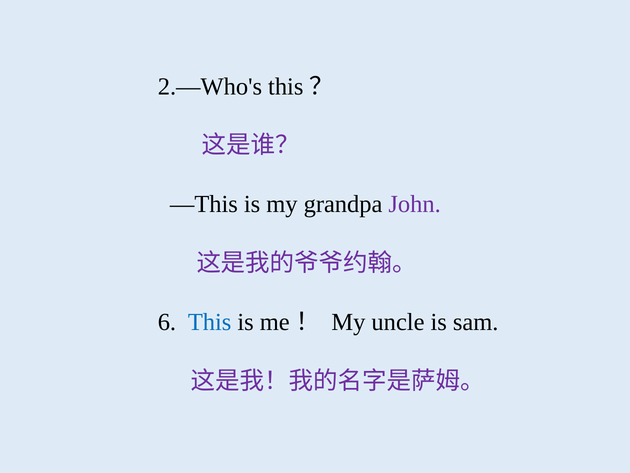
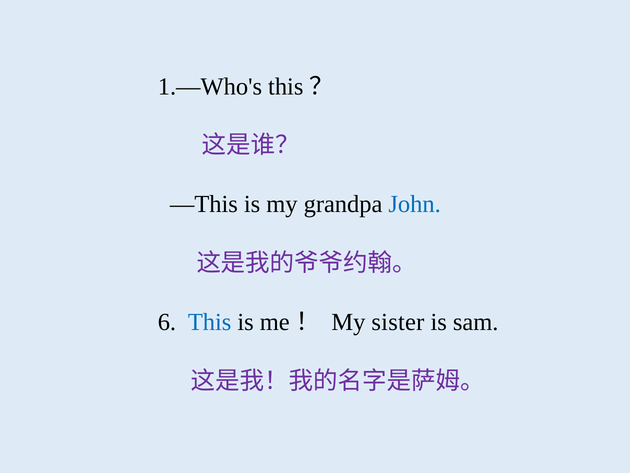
2.—Who's: 2.—Who's -> 1.—Who's (210, 86)
John colour: purple -> blue (415, 204)
uncle: uncle -> sister (398, 322)
